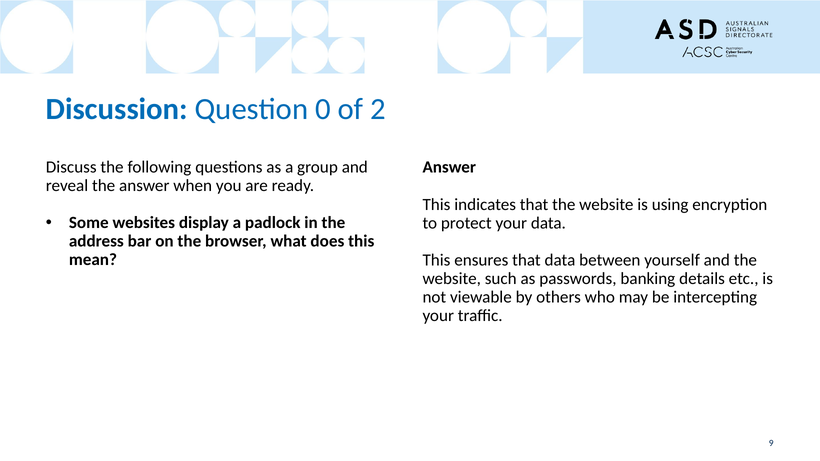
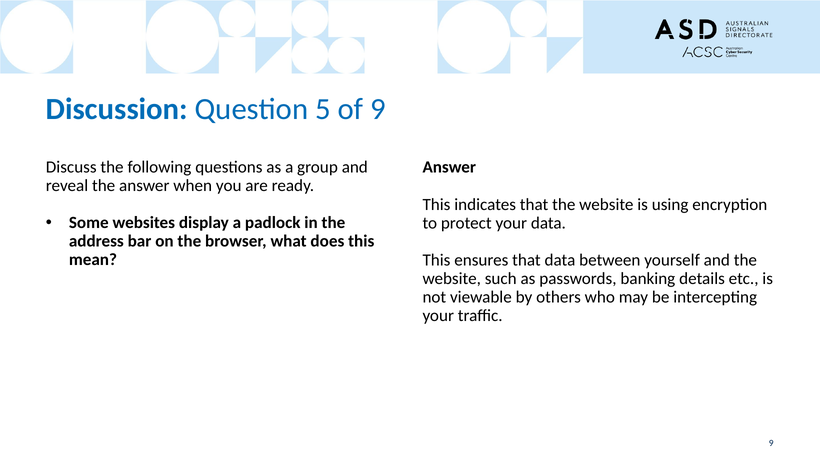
0: 0 -> 5 (323, 109)
of 2: 2 -> 9 (378, 109)
